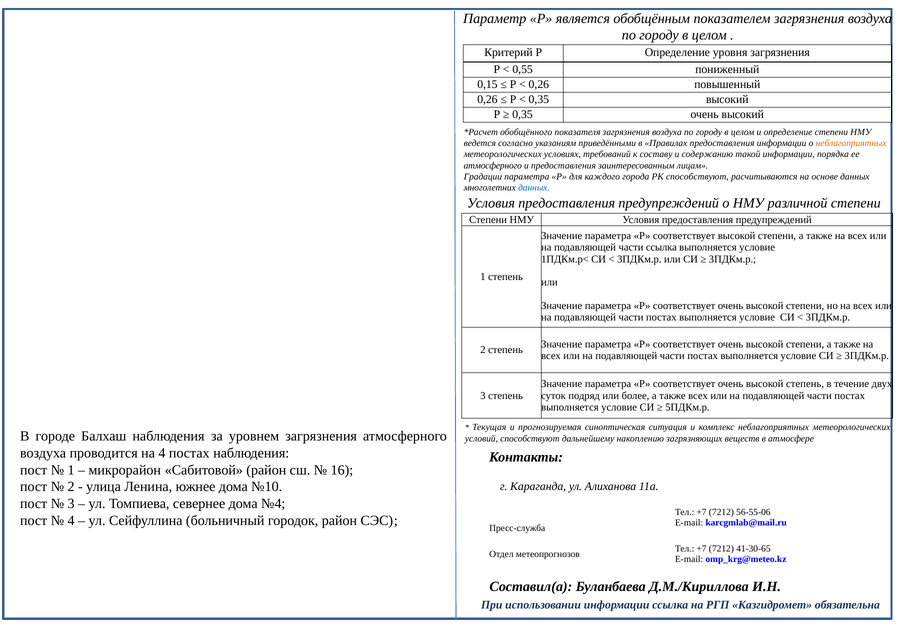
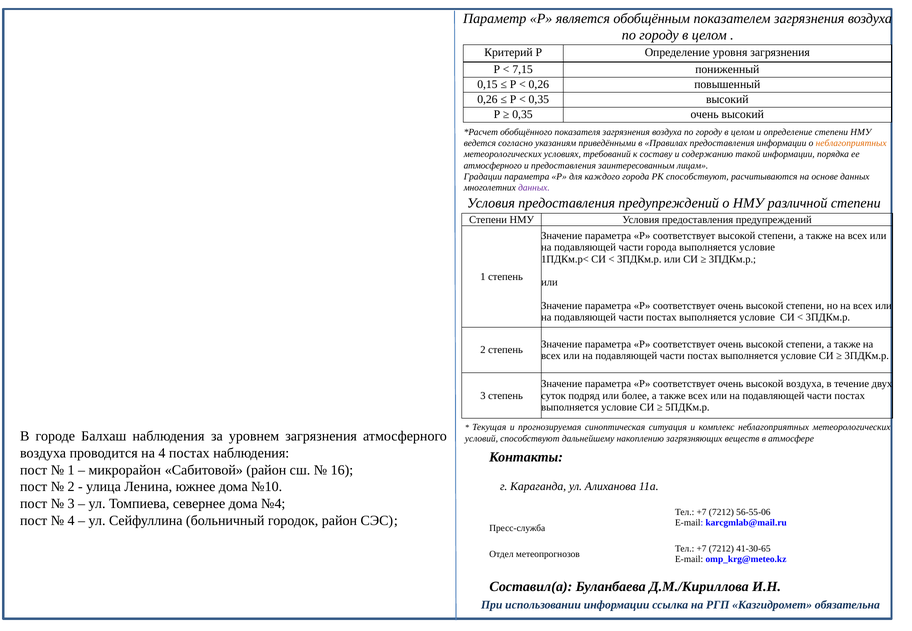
0,55: 0,55 -> 7,15 (523, 69)
данных colour: blue -> purple (534, 188)
части ссылка: ссылка -> города (661, 248)
высокой степень: степень -> воздуха (805, 384)
